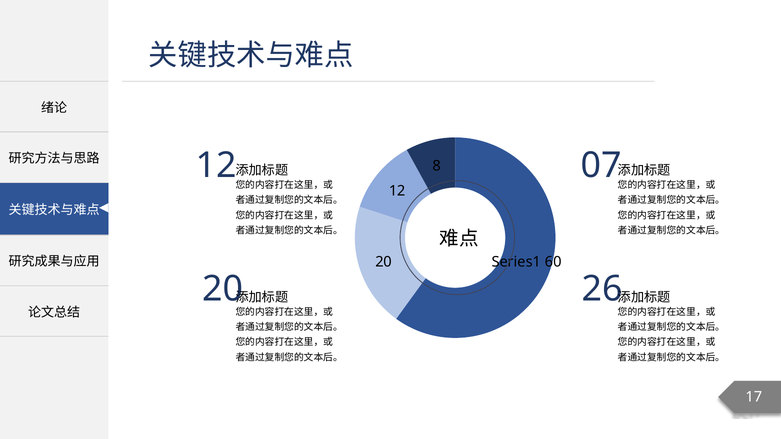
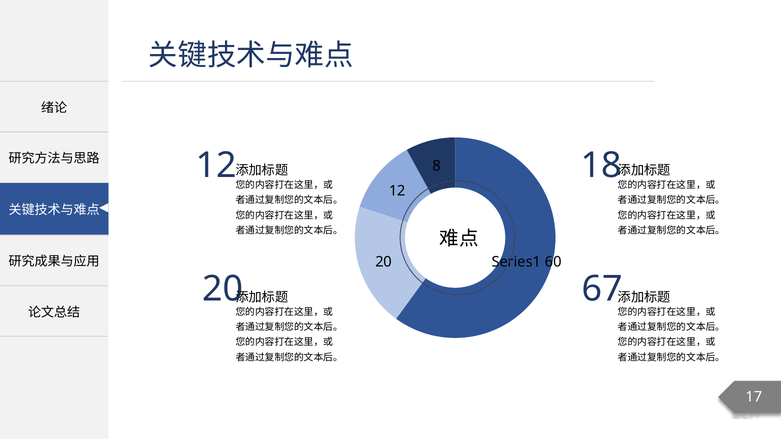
07: 07 -> 18 (601, 166)
26: 26 -> 67 (602, 289)
